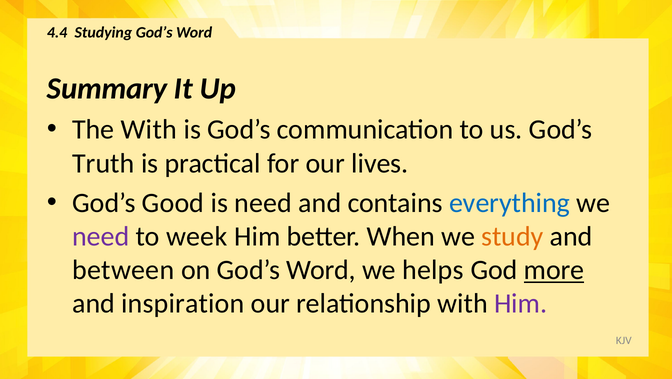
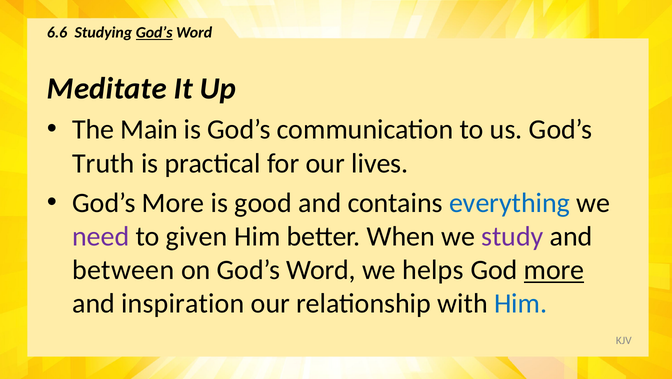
4.4: 4.4 -> 6.6 (57, 33)
God’s underline: none -> present (154, 33)
Summary: Summary -> Meditate (107, 89)
The With: With -> Main (149, 130)
God’s Good: Good -> More (173, 203)
is need: need -> good (263, 203)
week: week -> given (197, 237)
study colour: orange -> purple (512, 237)
Him colour: purple -> blue (521, 304)
